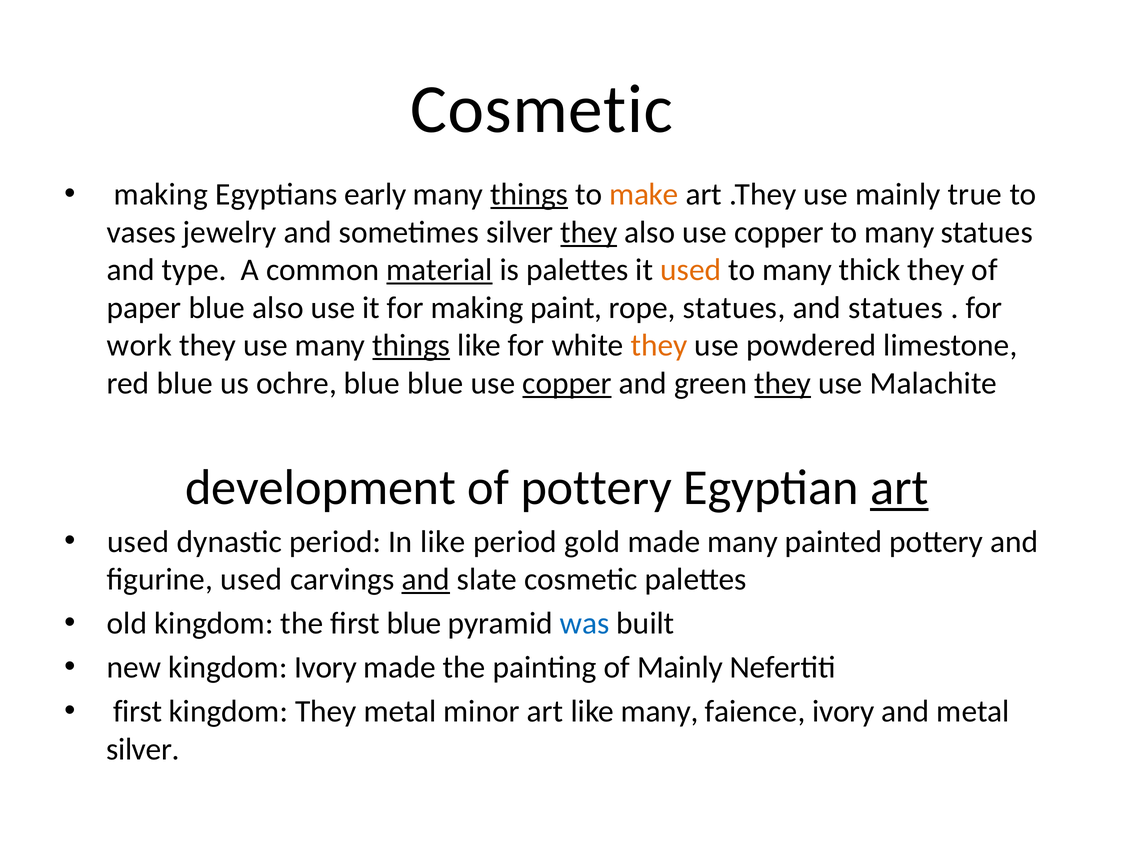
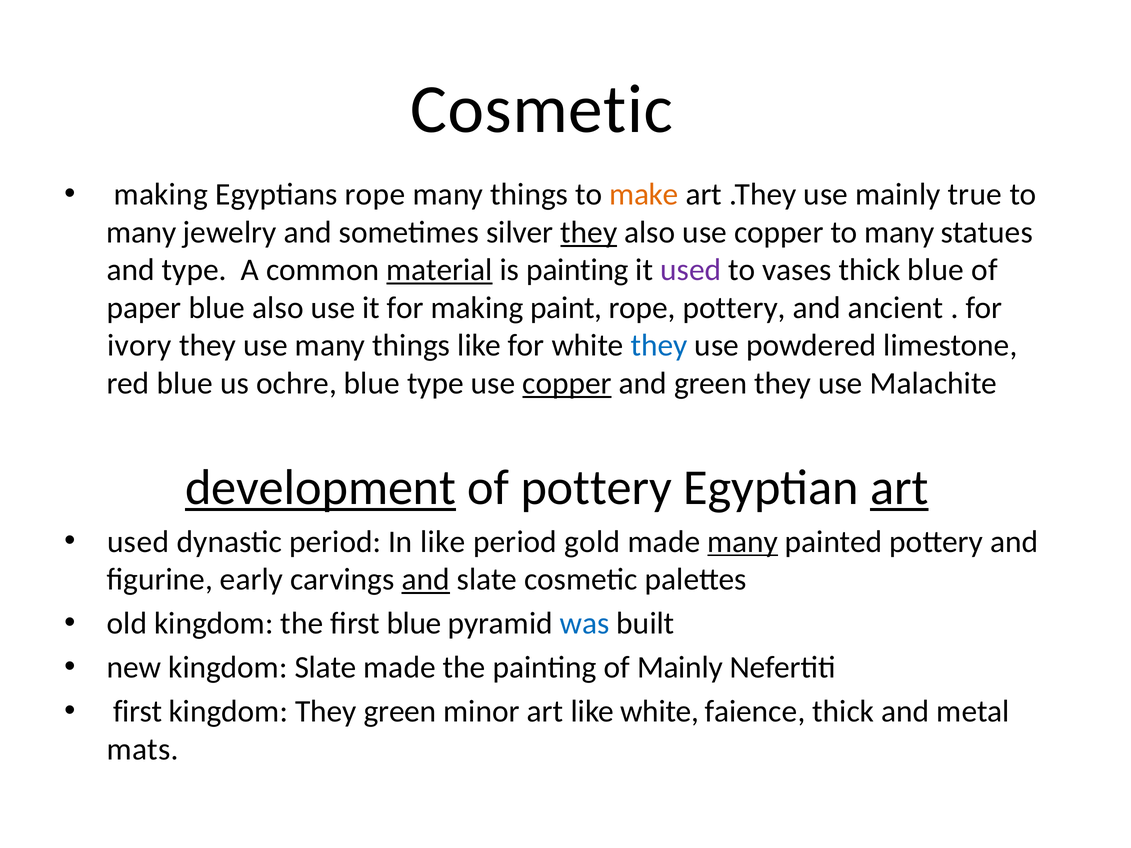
Egyptians early: early -> rope (375, 195)
things underline: present -> none (529, 195)
vases: vases -> many (141, 232)
is palettes: palettes -> painting (577, 270)
used colour: orange -> purple (691, 270)
many: many -> vases (797, 270)
thick they: they -> blue (936, 270)
rope statues: statues -> pottery (734, 308)
and statues: statues -> ancient (896, 308)
work: work -> ivory (139, 346)
things underline: present -> none (411, 346)
they colour: orange -> blue (659, 346)
blue blue: blue -> type (435, 383)
they underline: present -> none (783, 383)
development underline: none -> present (321, 488)
many underline: none -> present (743, 542)
figurine used: used -> early (251, 580)
kingdom Ivory: Ivory -> Slate (326, 668)
They metal: metal -> green (400, 712)
like many: many -> white (660, 712)
faience ivory: ivory -> thick (843, 712)
silver: silver -> mats (143, 750)
